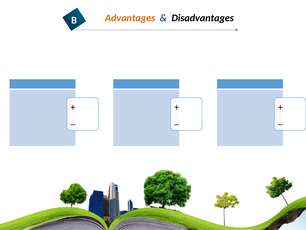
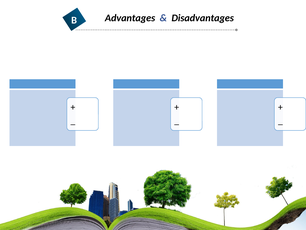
Advantages colour: orange -> black (130, 18)
